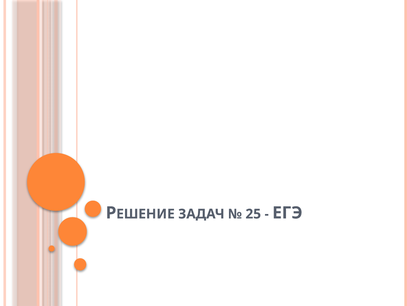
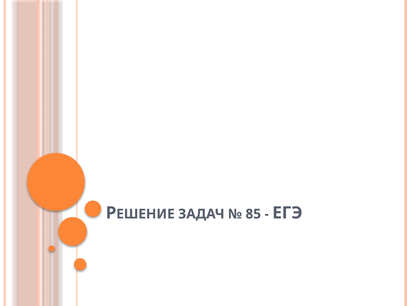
25: 25 -> 85 (253, 213)
